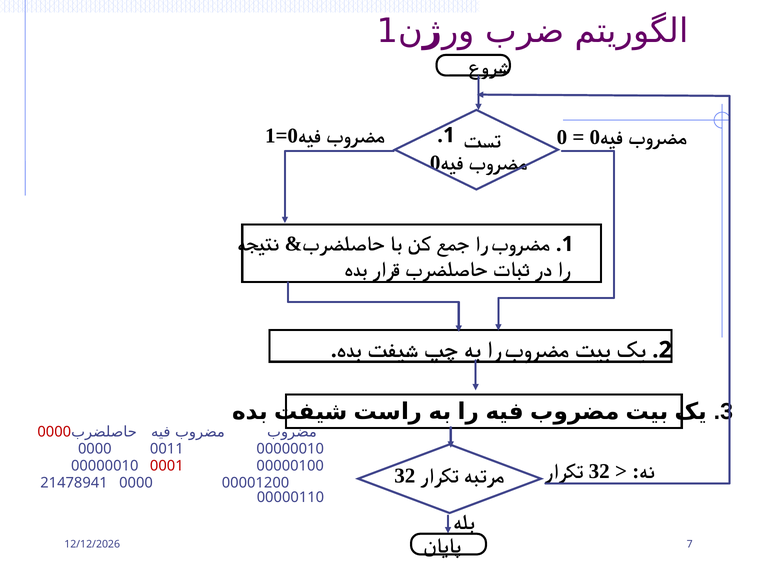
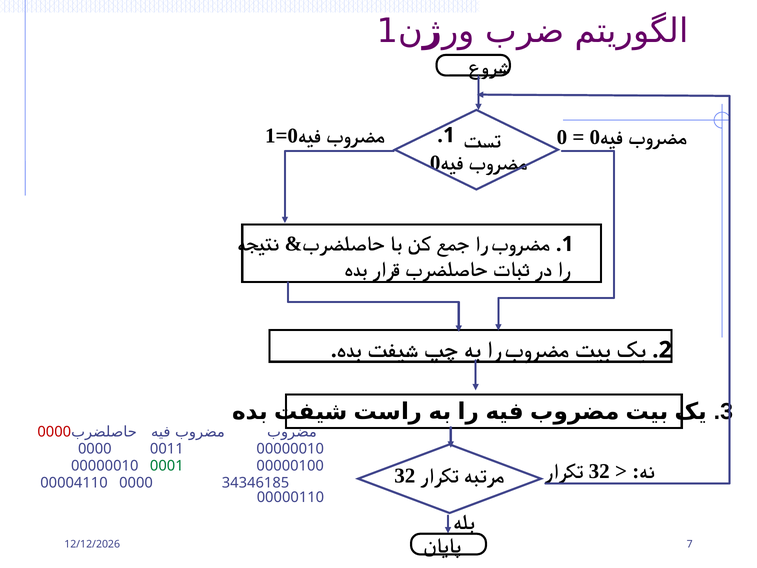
0001 colour: red -> green (167, 466)
21478941: 21478941 -> 00004110 (74, 483)
00001200: 00001200 -> 34346185 (256, 483)
